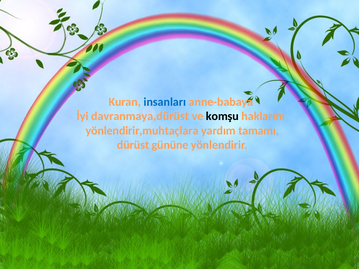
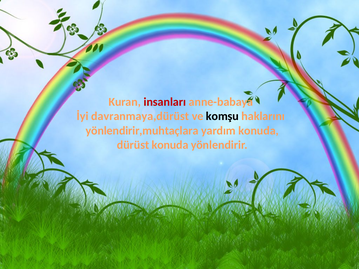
insanları colour: blue -> red (165, 102)
yardım tamamı: tamamı -> konuda (259, 131)
dürüst gününe: gününe -> konuda (170, 145)
